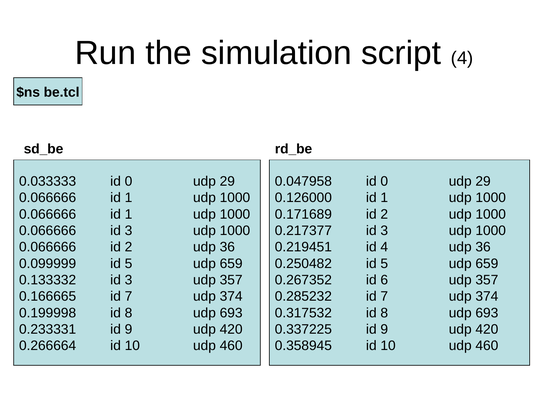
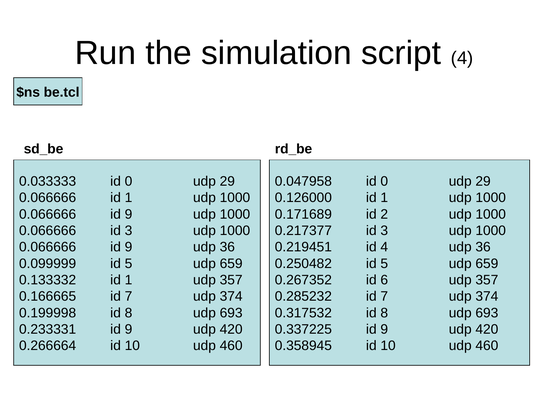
1: 1 -> 9 (129, 214)
2: 2 -> 9 (129, 247)
0.133332 id 3: 3 -> 1 (129, 280)
